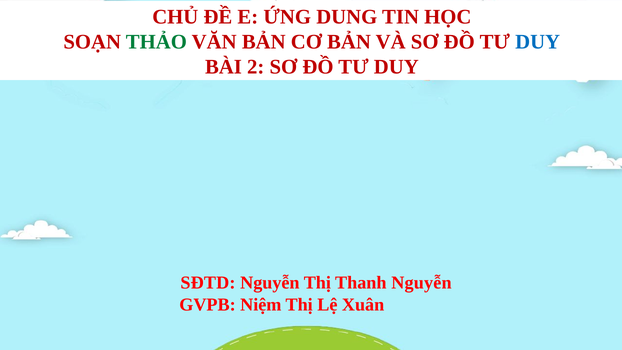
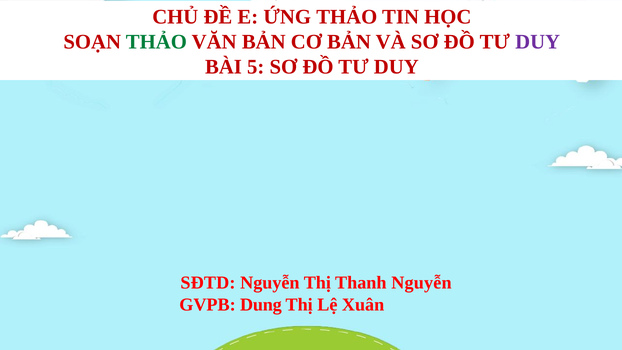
ỨNG DUNG: DUNG -> THẢO (347, 17)
DUY colour: blue -> purple (538, 42)
2: 2 -> 5 (256, 67)
Niệm: Niệm -> Dung (261, 305)
